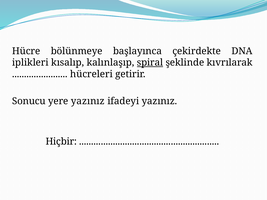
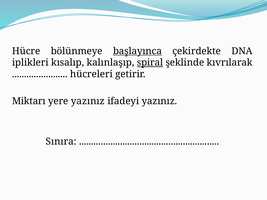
başlayınca underline: none -> present (138, 51)
Sonucu: Sonucu -> Miktarı (29, 101)
Hiçbir: Hiçbir -> Sınıra (61, 142)
